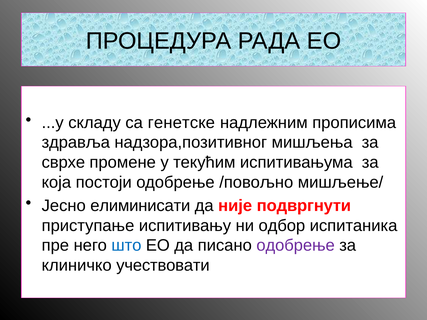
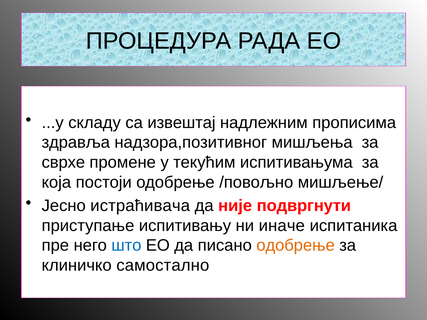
генетске: генетске -> извештај (181, 123)
елиминисати: елиминисати -> истраћивача (140, 206)
одбор: одбор -> иначе (282, 226)
одобрење colour: purple -> orange (296, 246)
учествовати: учествовати -> самостално (163, 266)
